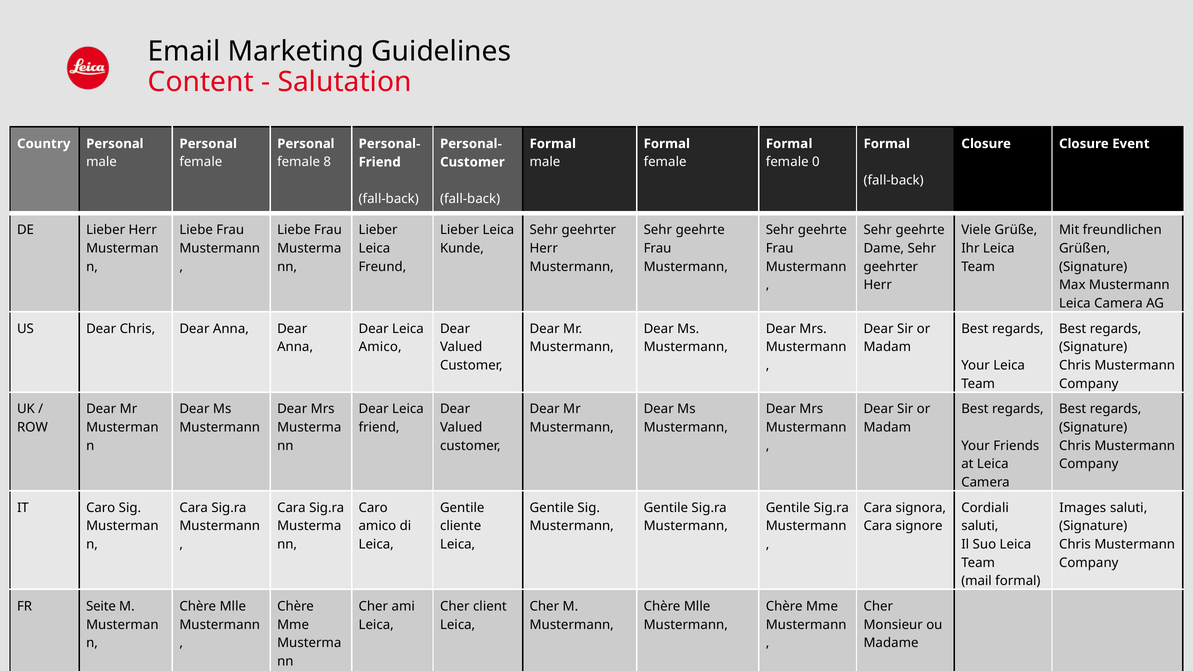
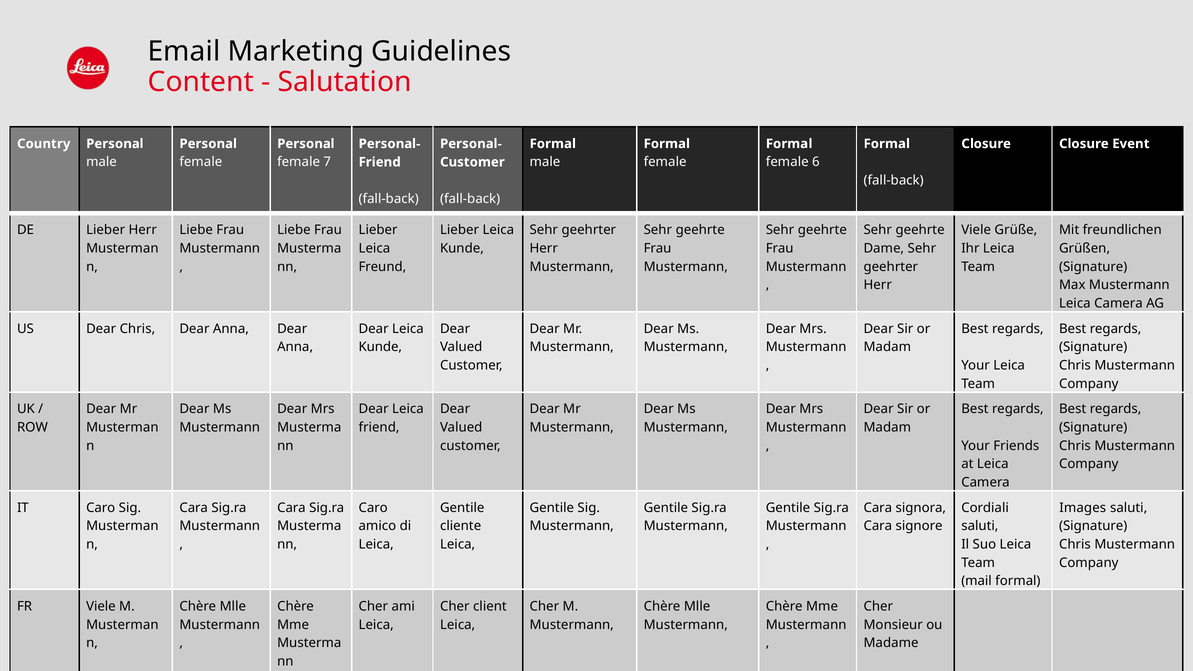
8: 8 -> 7 (327, 162)
0: 0 -> 6 (816, 162)
Amico: Amico -> Kunde (380, 347)
FR Seite: Seite -> Viele (101, 606)
